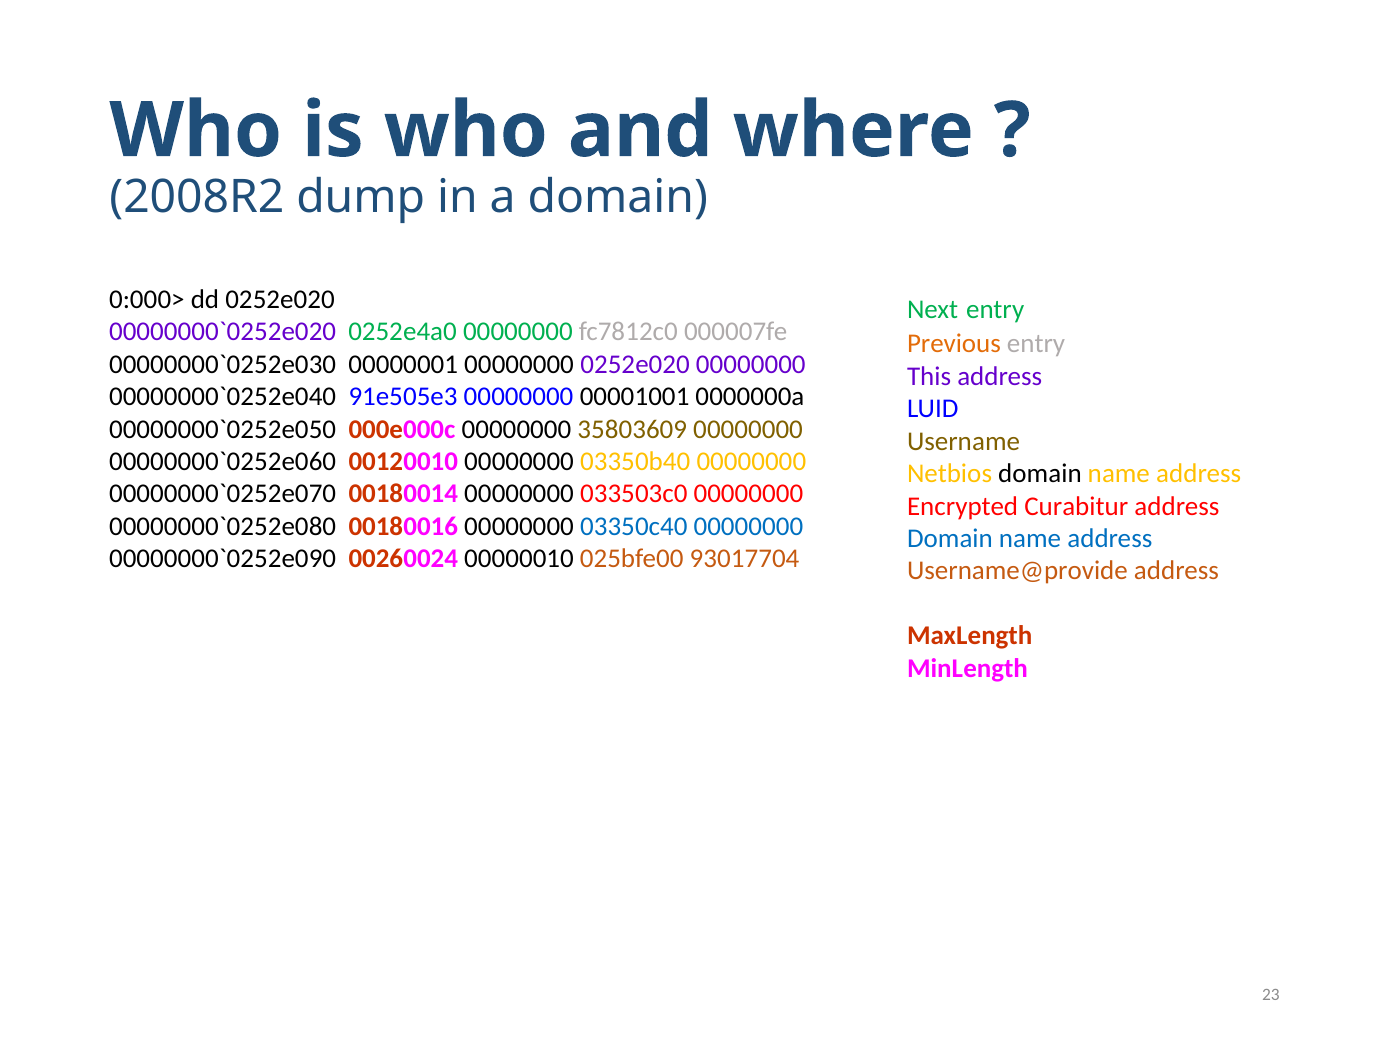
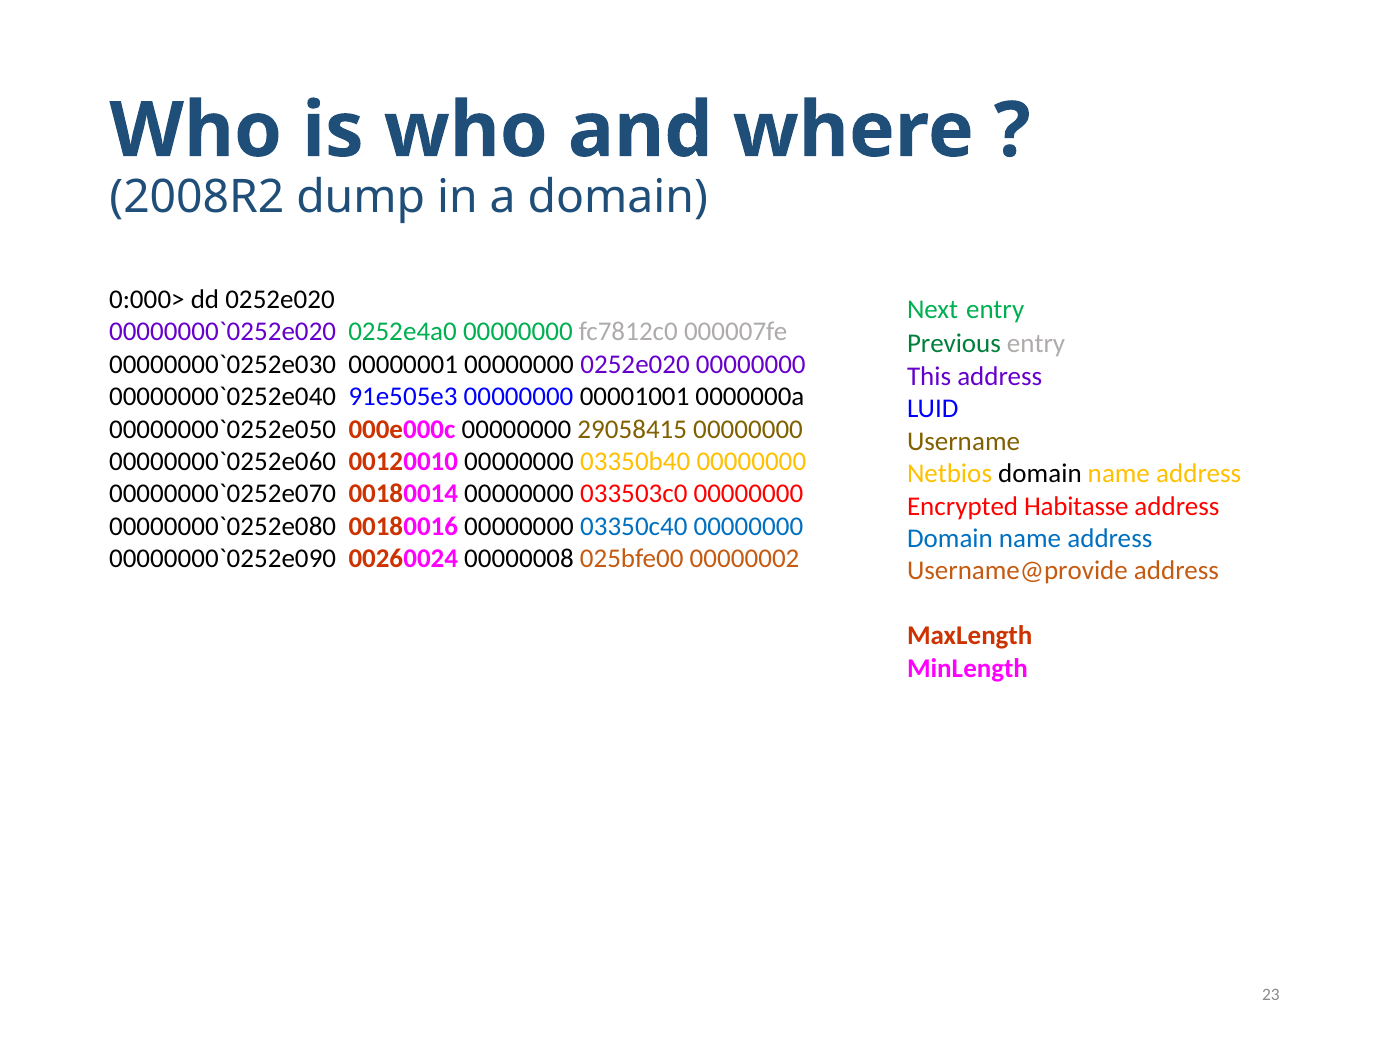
Previous colour: orange -> green (954, 344)
35803609: 35803609 -> 29058415 (632, 429)
Curabitur: Curabitur -> Habitasse (1076, 506)
00000010: 00000010 -> 00000008 (519, 559)
93017704: 93017704 -> 00000002 (745, 559)
